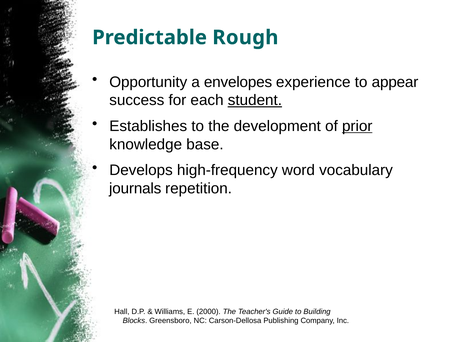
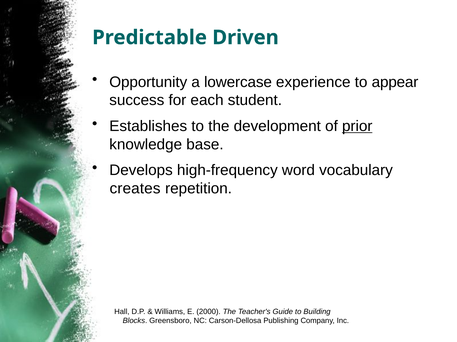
Rough: Rough -> Driven (246, 38)
envelopes: envelopes -> lowercase (238, 82)
student underline: present -> none (255, 101)
journals: journals -> creates (135, 189)
